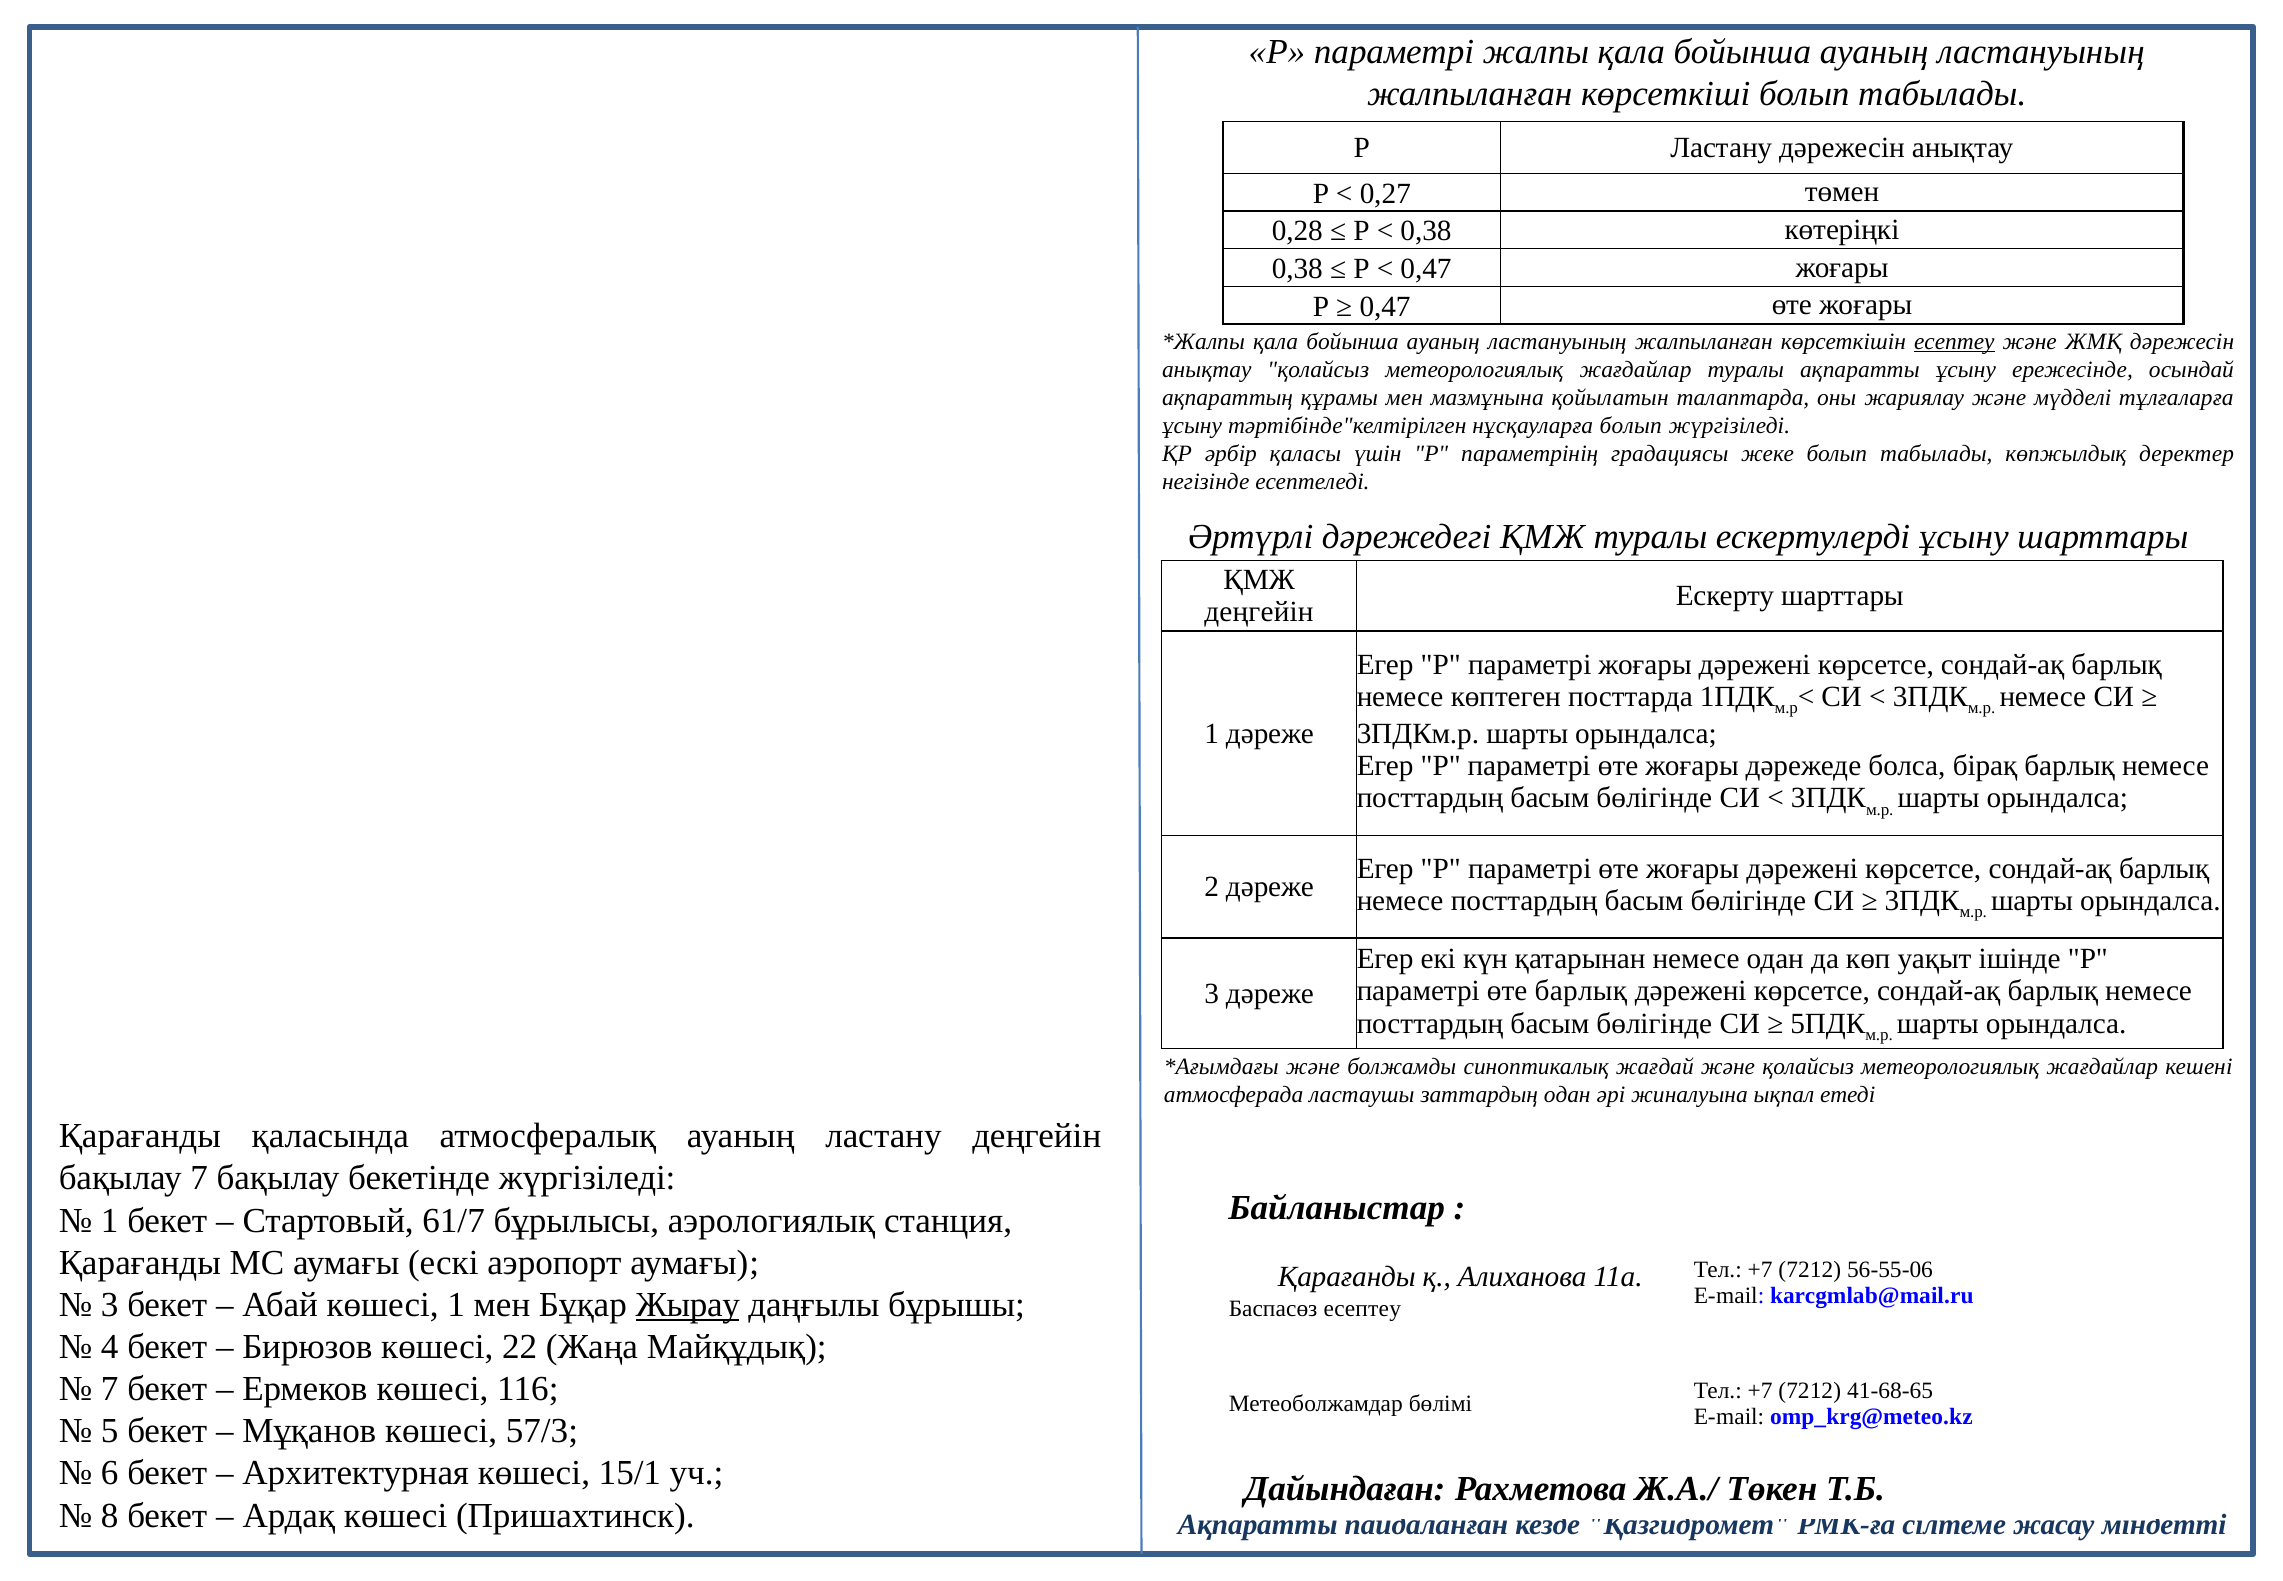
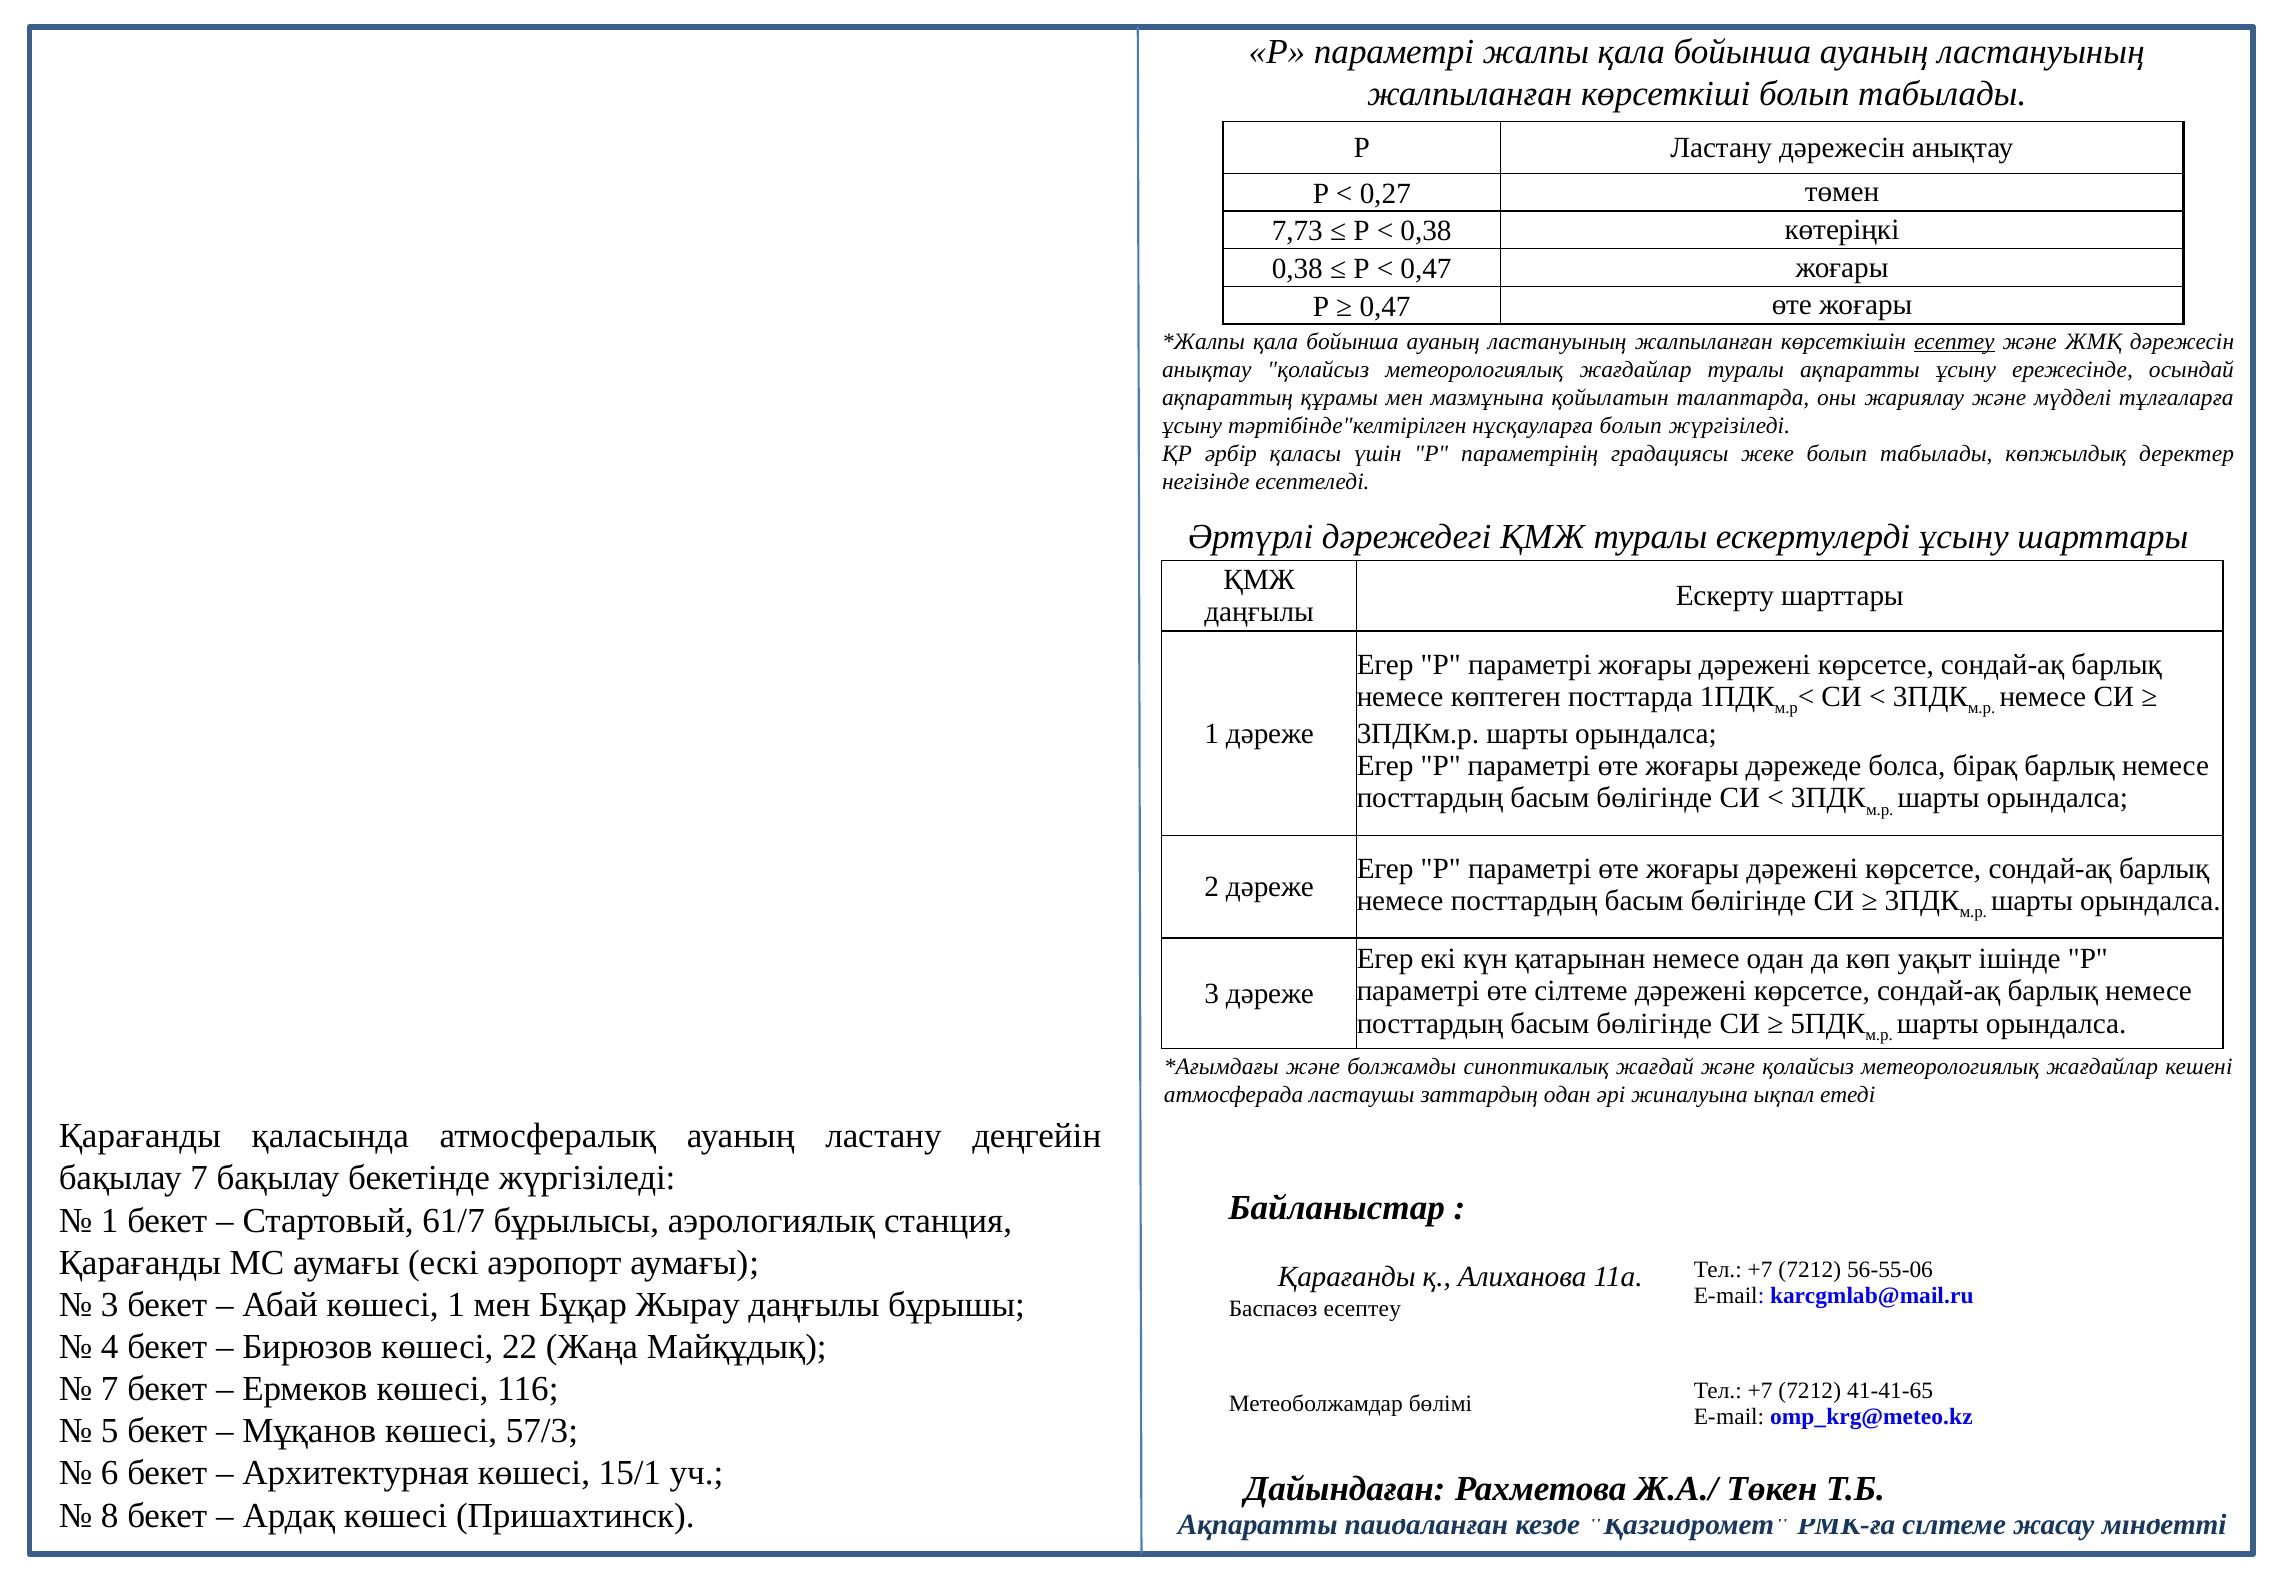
0,28: 0,28 -> 7,73 (1297, 231)
деңгейін: деңгейін -> даңғылы (1259, 612)
өте барлық: барлық -> сілтеме (1581, 991)
Жырау underline: present -> none (688, 1304)
41-68-65: 41-68-65 -> 41-41-65 (1890, 1391)
